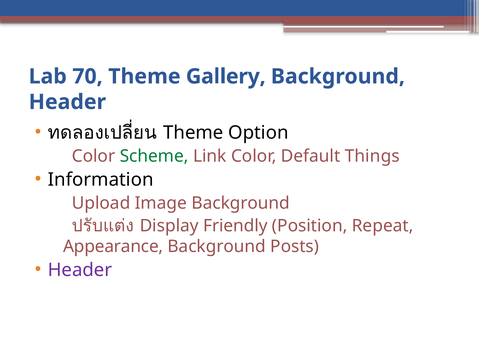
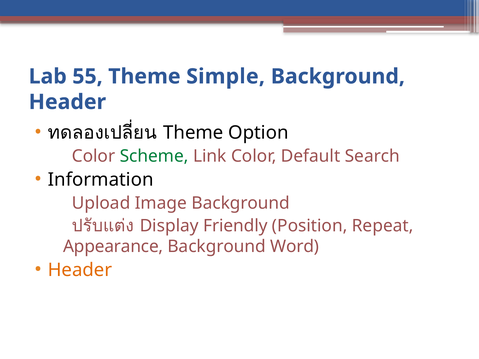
70: 70 -> 55 (88, 77)
Gallery: Gallery -> Simple (226, 77)
Things: Things -> Search (372, 156)
Posts: Posts -> Word (295, 247)
Header colour: purple -> orange (80, 270)
